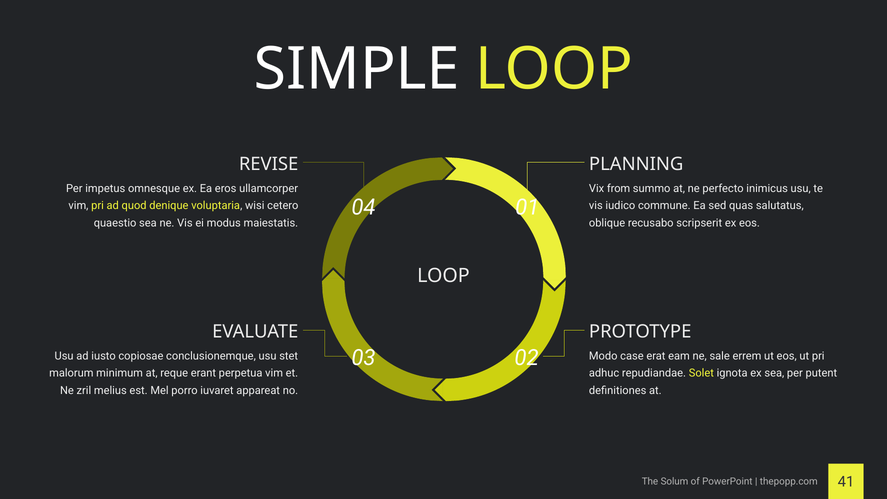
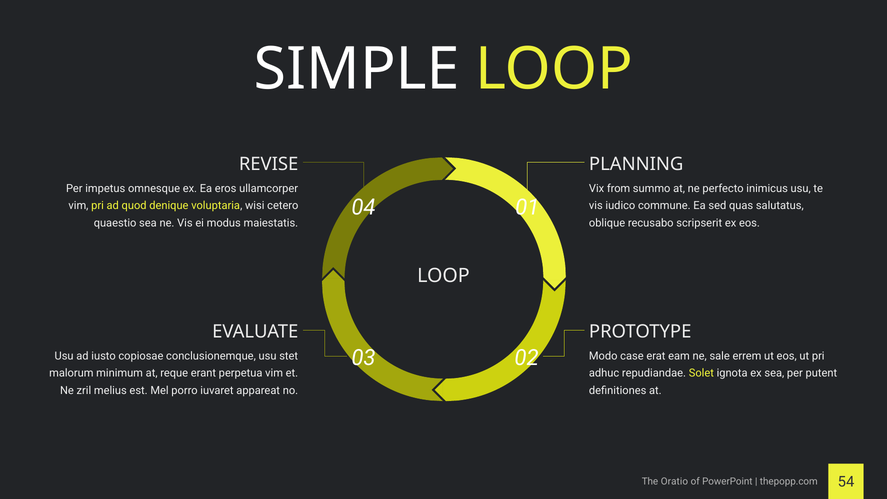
Solum: Solum -> Oratio (674, 481)
41: 41 -> 54 (846, 482)
